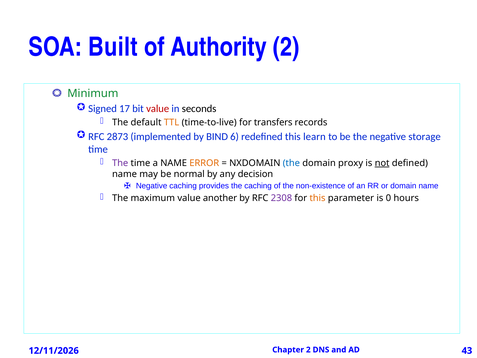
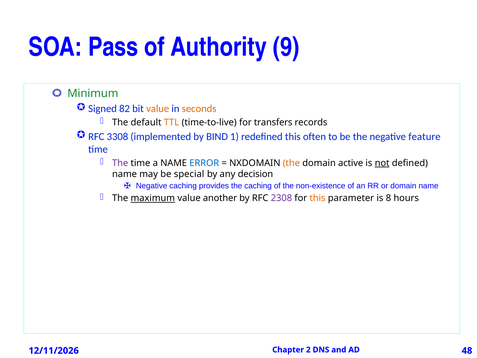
Built: Built -> Pass (113, 47)
Authority 2: 2 -> 9 (286, 47)
17: 17 -> 82 (125, 109)
value colour: red -> orange (158, 109)
seconds colour: black -> orange (199, 109)
2873: 2873 -> 3308 (117, 136)
6: 6 -> 1 (235, 136)
learn: learn -> often (315, 136)
storage: storage -> feature (424, 136)
ERROR colour: orange -> blue (204, 163)
the colour: blue -> orange (291, 163)
proxy: proxy -> active (351, 163)
normal: normal -> special (189, 174)
maximum underline: none -> present (153, 198)
0: 0 -> 8 (388, 198)
43: 43 -> 48 (467, 350)
